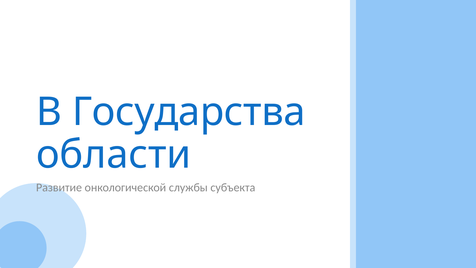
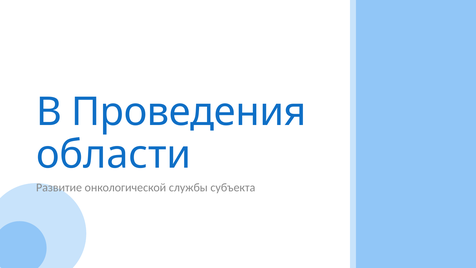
Государства: Государства -> Проведения (189, 112)
